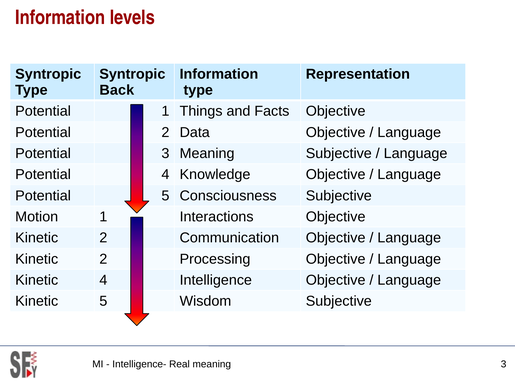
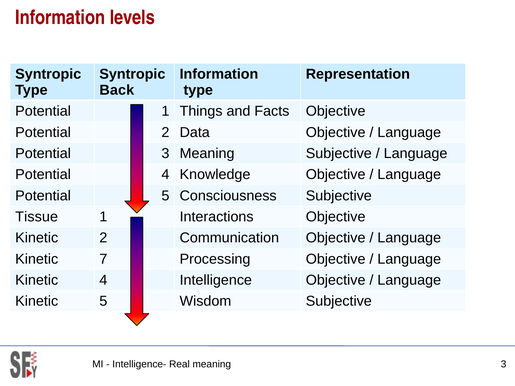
Motion: Motion -> Tissue (37, 217)
2: 2 -> 7 (103, 259)
